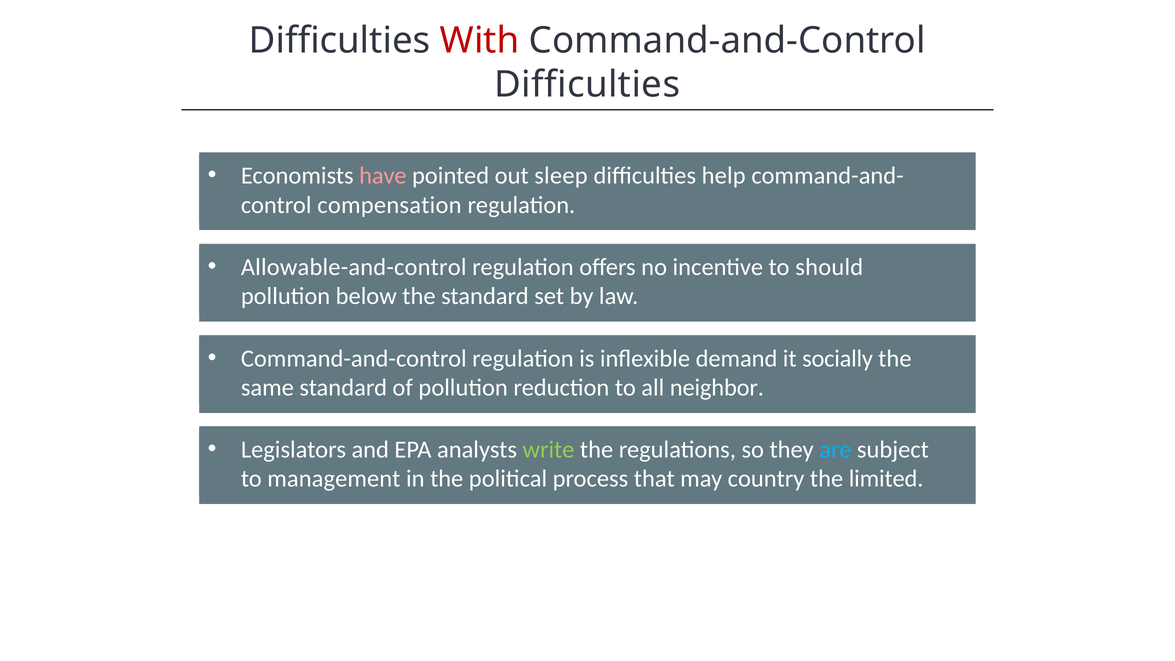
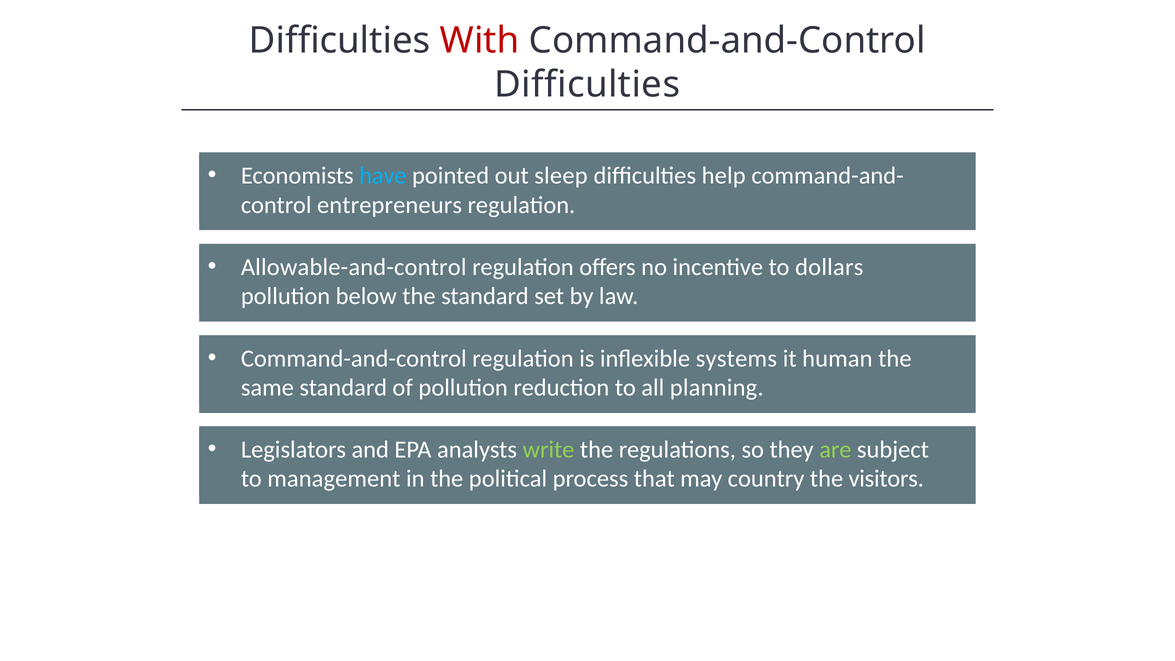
have colour: pink -> light blue (383, 176)
compensation: compensation -> entrepreneurs (390, 205)
should: should -> dollars (829, 267)
demand: demand -> systems (736, 358)
socially: socially -> human (837, 358)
neighbor: neighbor -> planning (717, 388)
are colour: light blue -> light green (835, 449)
limited: limited -> visitors (886, 479)
